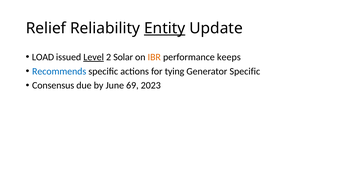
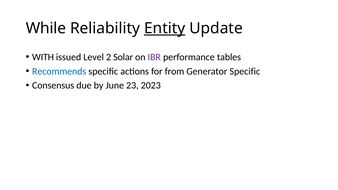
Relief: Relief -> While (46, 28)
LOAD: LOAD -> WITH (43, 57)
Level underline: present -> none (94, 57)
IBR colour: orange -> purple (154, 57)
keeps: keeps -> tables (229, 57)
tying: tying -> from (174, 71)
69: 69 -> 23 (132, 85)
